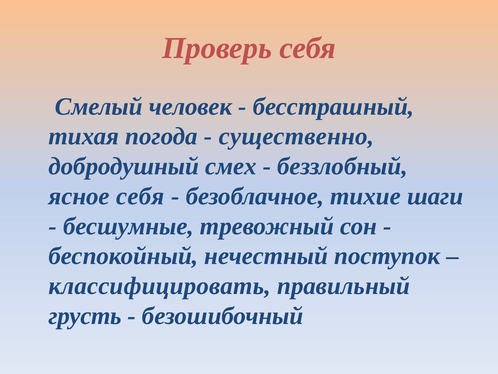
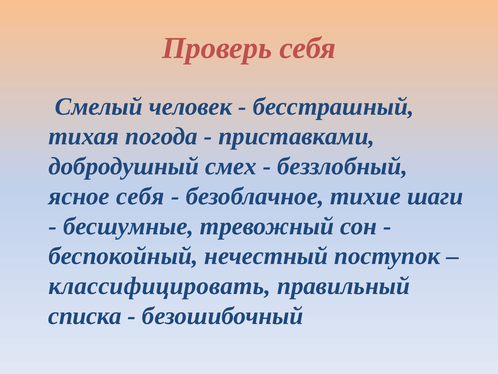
существенно: существенно -> приставками (297, 136)
грусть: грусть -> списка (85, 315)
